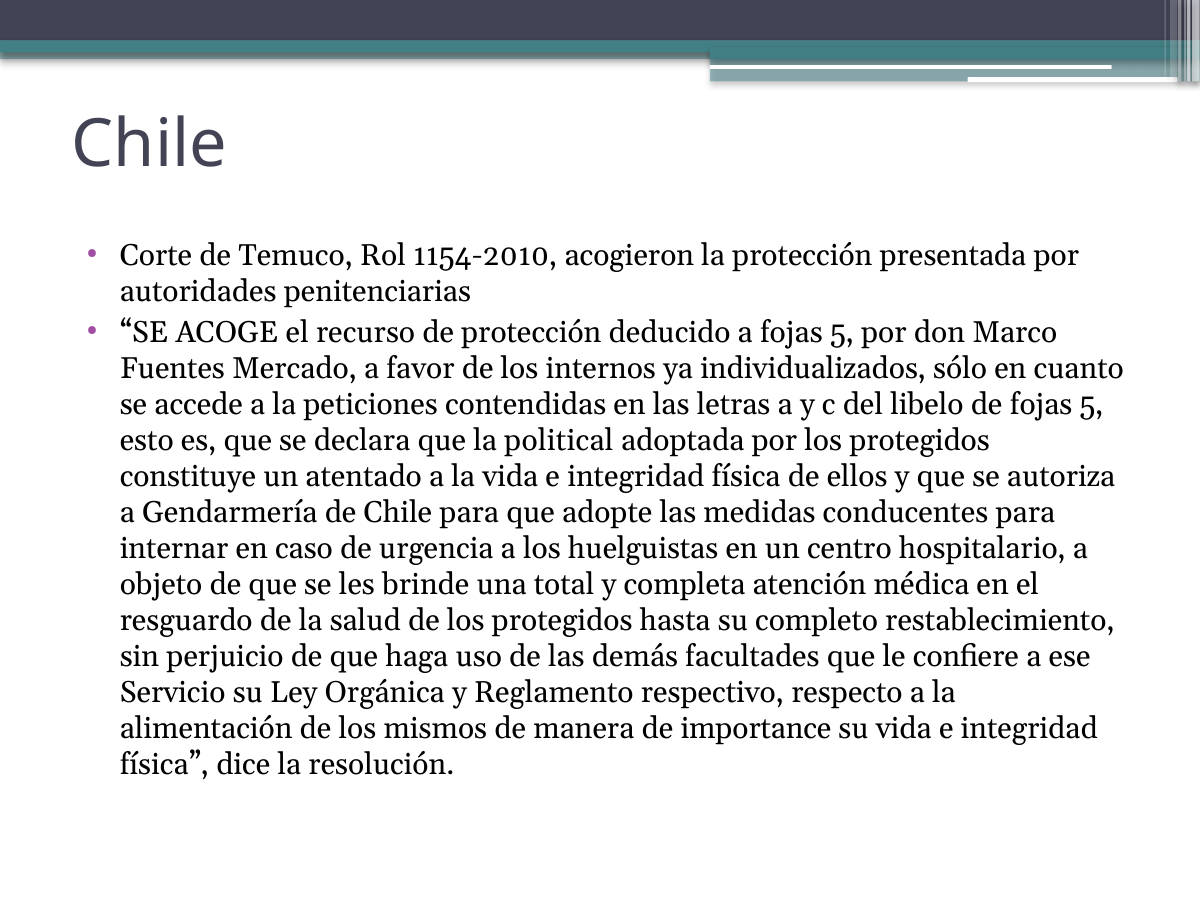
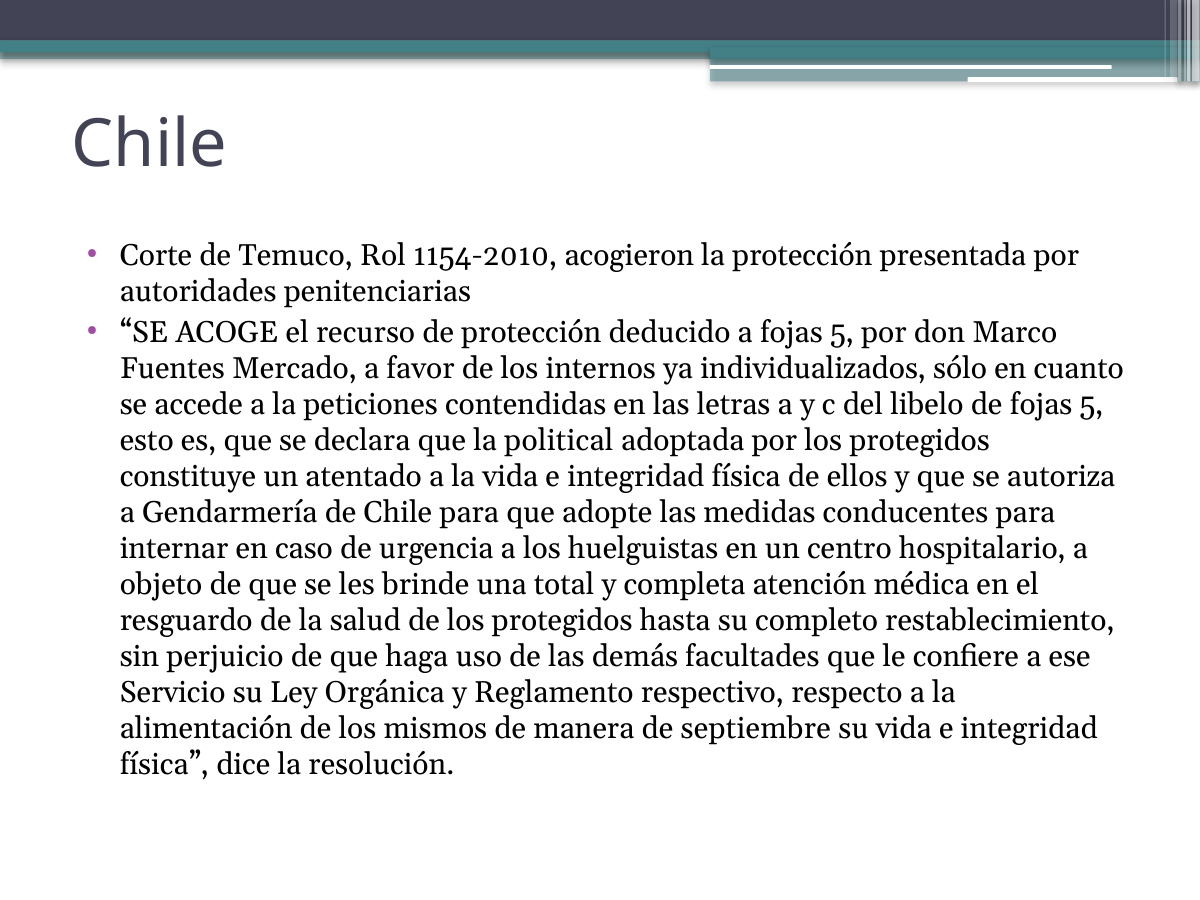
importance: importance -> septiembre (756, 729)
